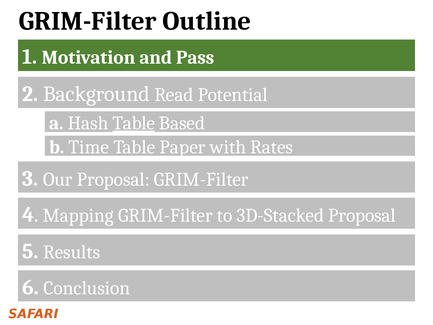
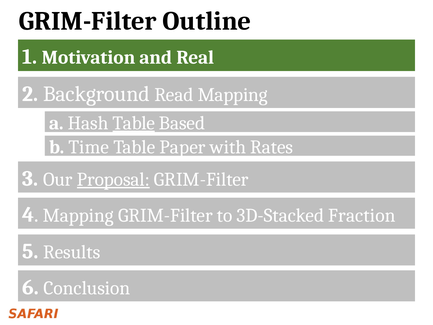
Pass: Pass -> Real (195, 58)
Read Potential: Potential -> Mapping (233, 95)
Proposal underline: none -> present (113, 179)
3D-Stacked Proposal: Proposal -> Fraction (362, 215)
